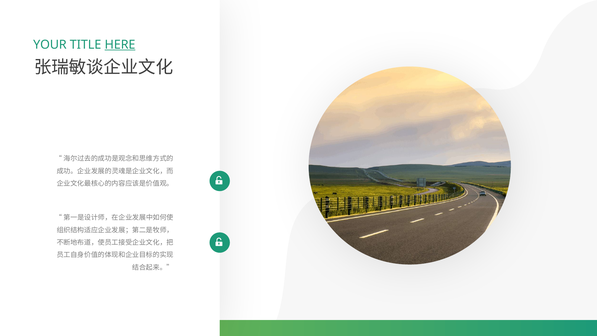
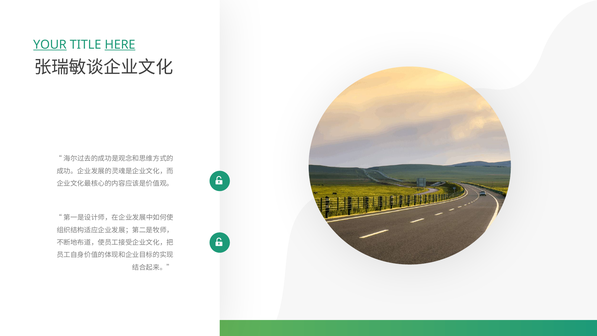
YOUR underline: none -> present (50, 45)
